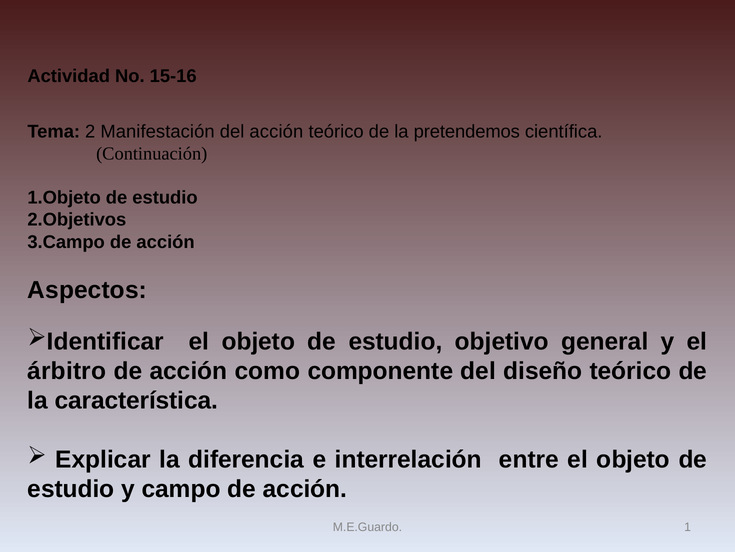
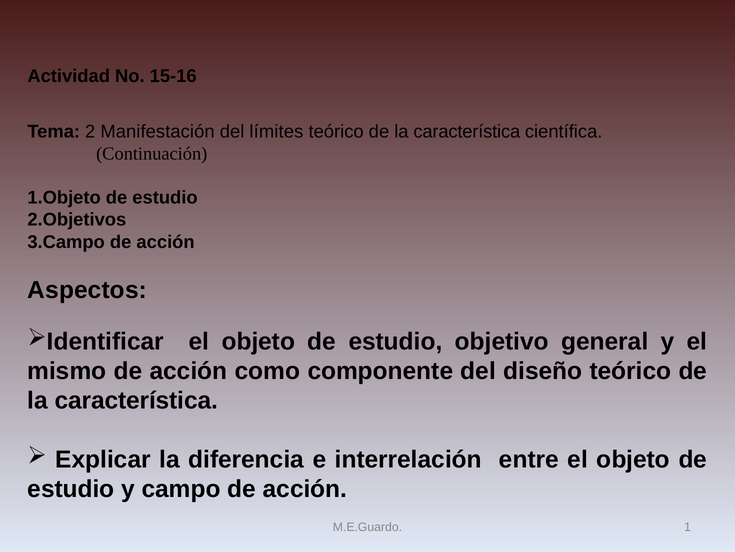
del acción: acción -> límites (276, 131)
pretendemos: pretendemos -> característica (467, 131)
árbitro: árbitro -> mismo (67, 371)
